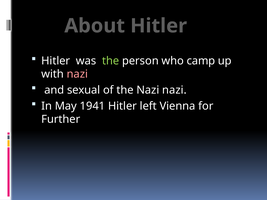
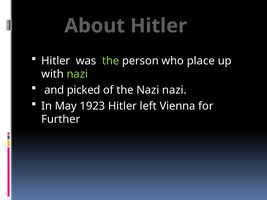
camp: camp -> place (201, 61)
nazi colour: pink -> light green (77, 74)
sexual: sexual -> picked (84, 90)
1941: 1941 -> 1923 (92, 106)
